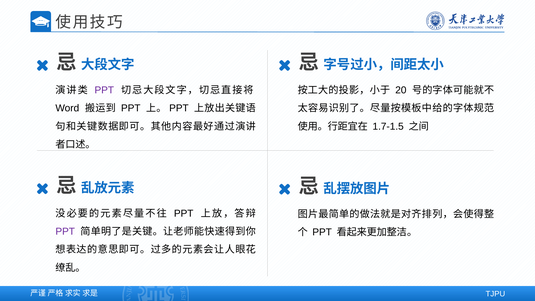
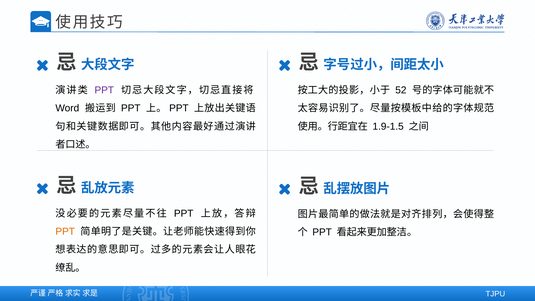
20: 20 -> 52 (401, 90)
1.7-1.5: 1.7-1.5 -> 1.9-1.5 (388, 126)
PPT colour: purple -> orange (65, 232)
